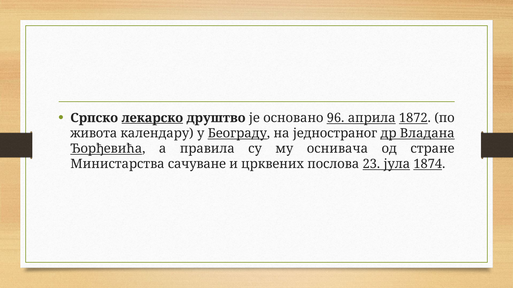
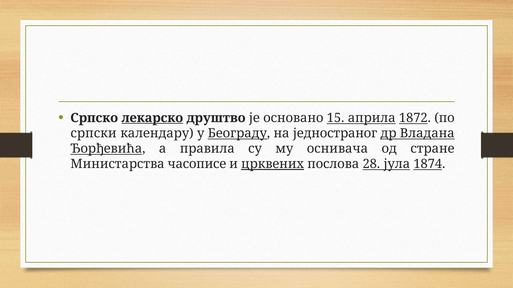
96: 96 -> 15 (336, 118)
живота: живота -> српски (94, 134)
сачуване: сачуване -> часописе (197, 164)
црквених underline: none -> present (273, 164)
23: 23 -> 28 (371, 164)
